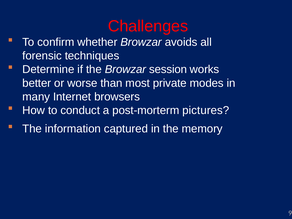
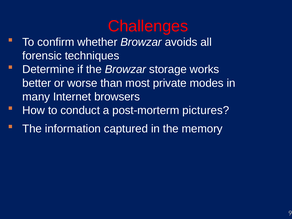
session: session -> storage (168, 69)
